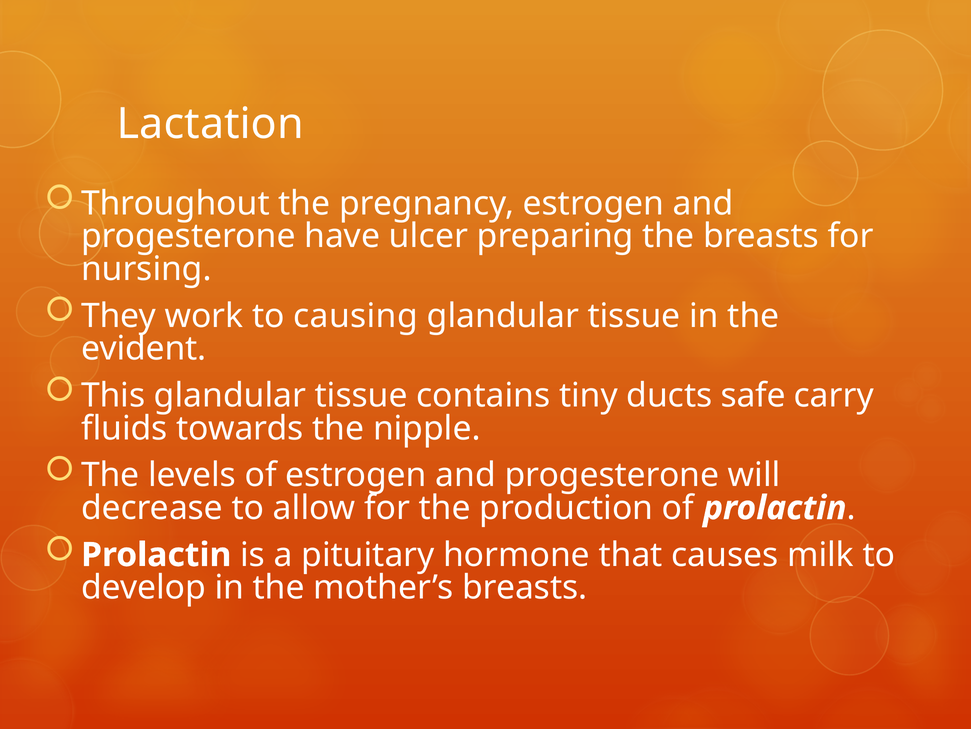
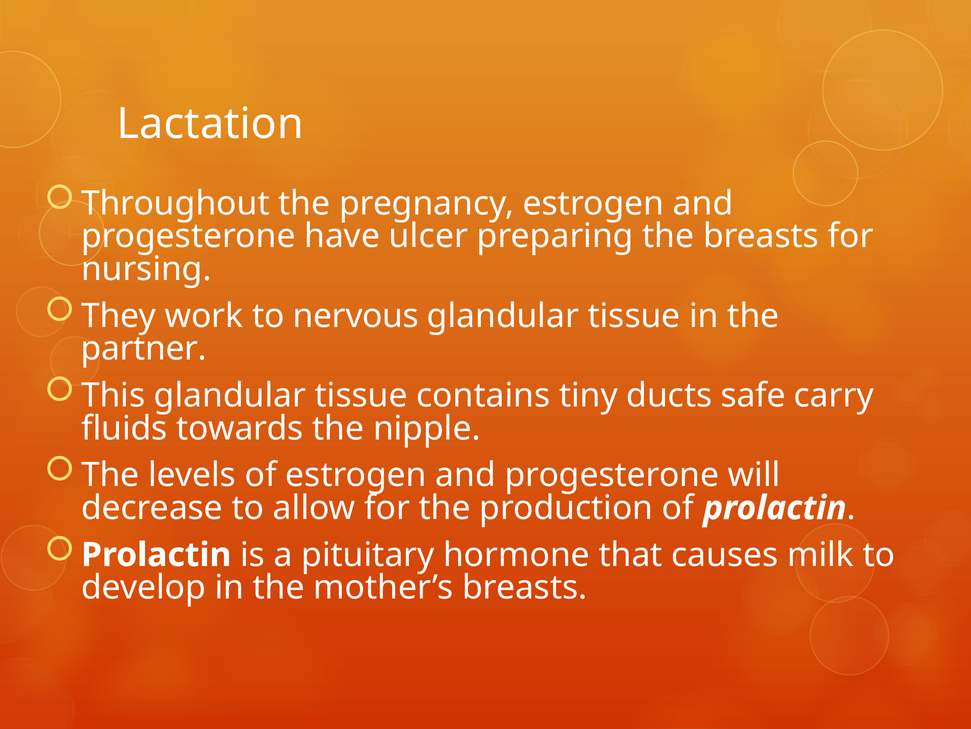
causing: causing -> nervous (356, 316)
evident: evident -> partner (144, 348)
